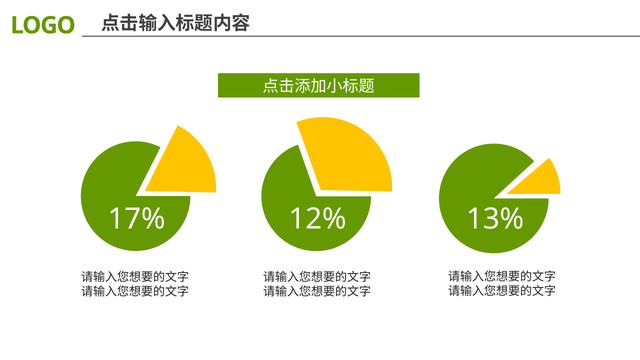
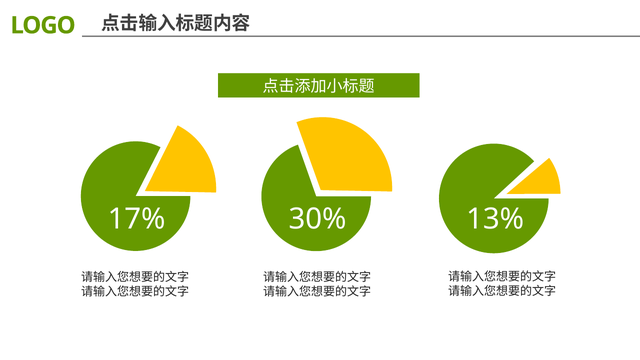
12%: 12% -> 30% (317, 219)
